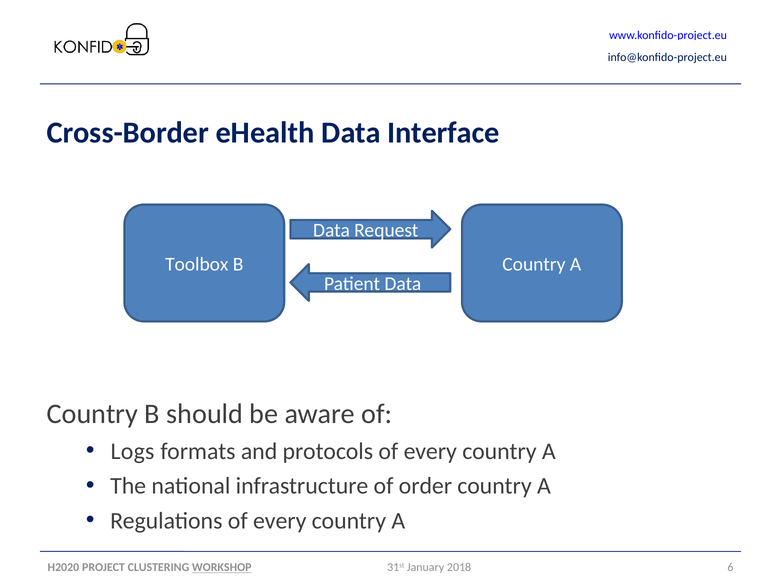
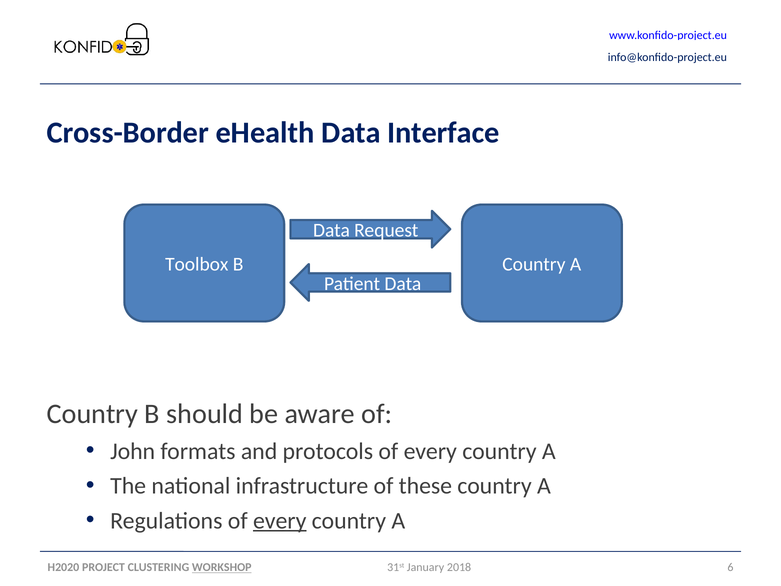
Logs: Logs -> John (133, 451)
order: order -> these (425, 486)
every underline: none -> present (280, 520)
